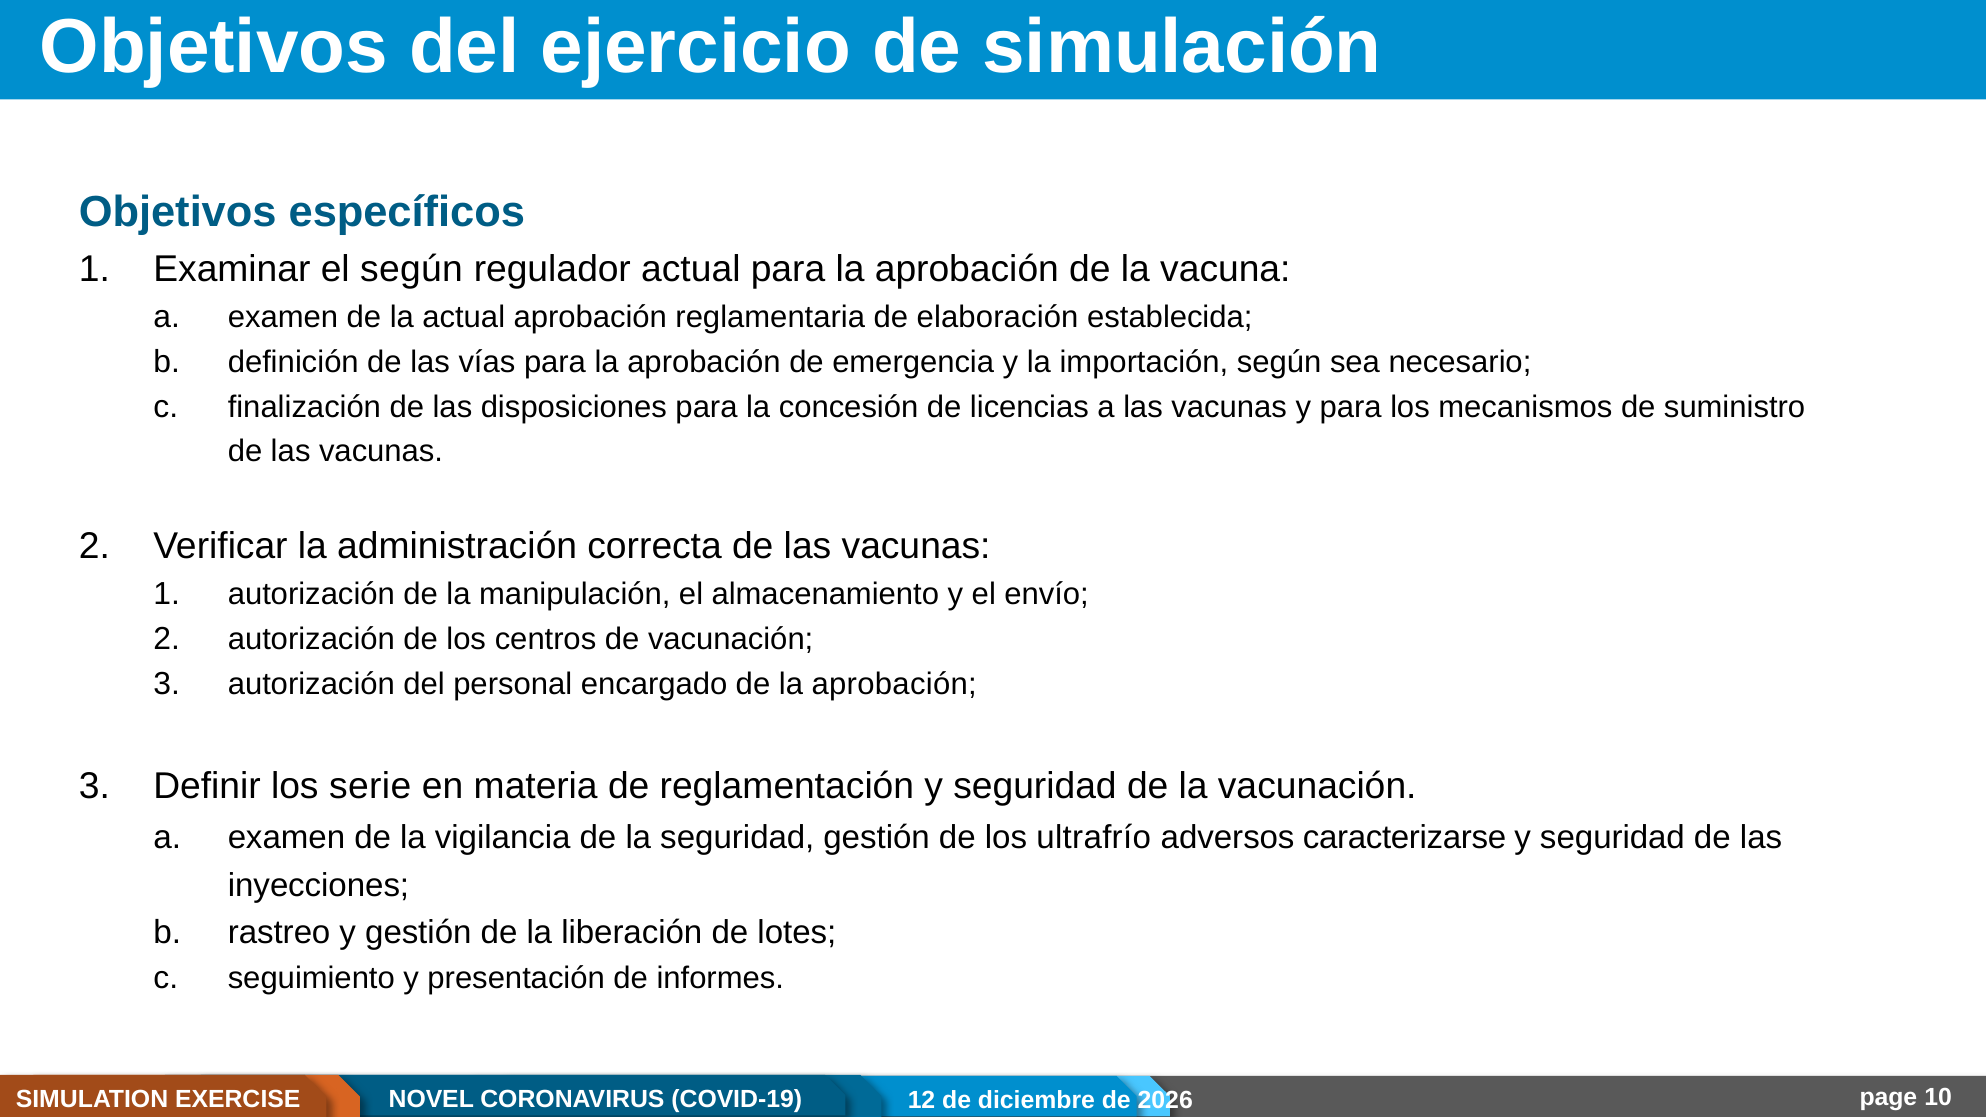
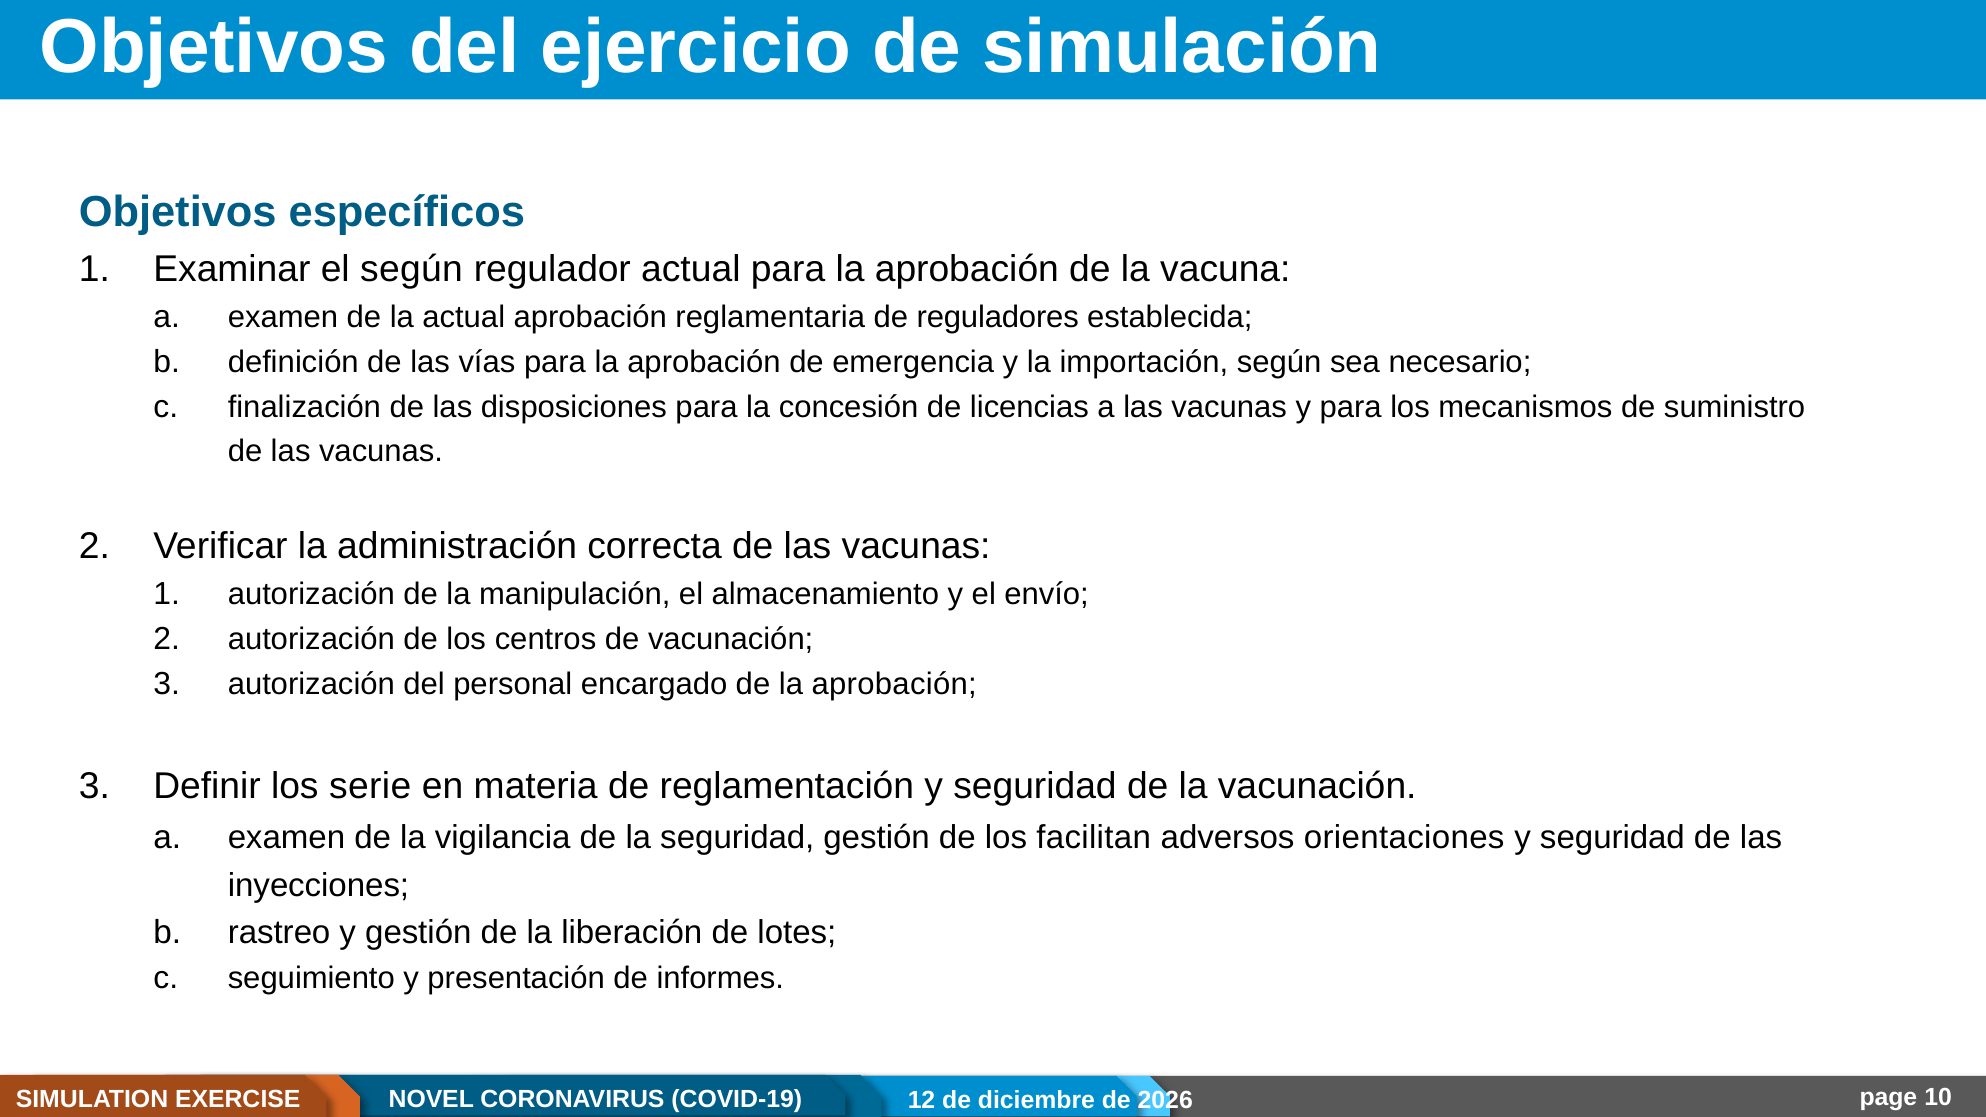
elaboración: elaboración -> reguladores (998, 318)
ultrafrío: ultrafrío -> facilitan (1094, 838)
caracterizarse: caracterizarse -> orientaciones (1404, 838)
